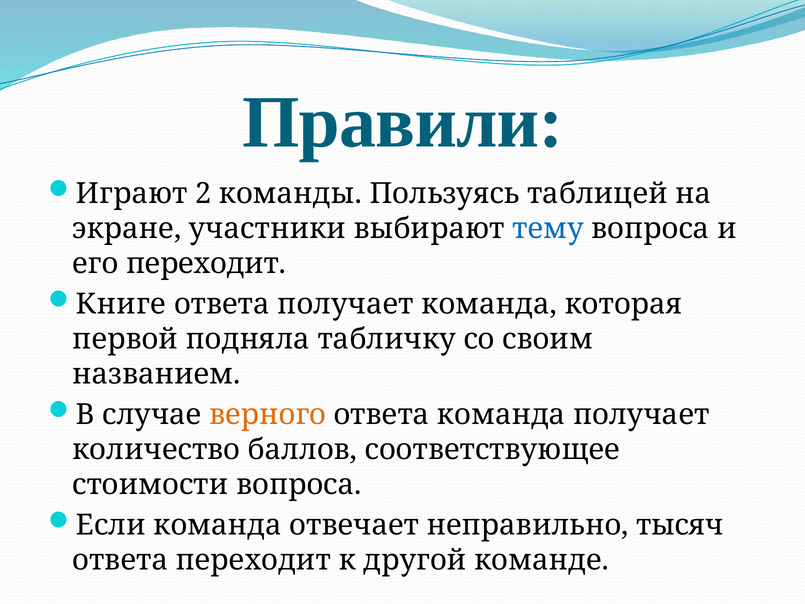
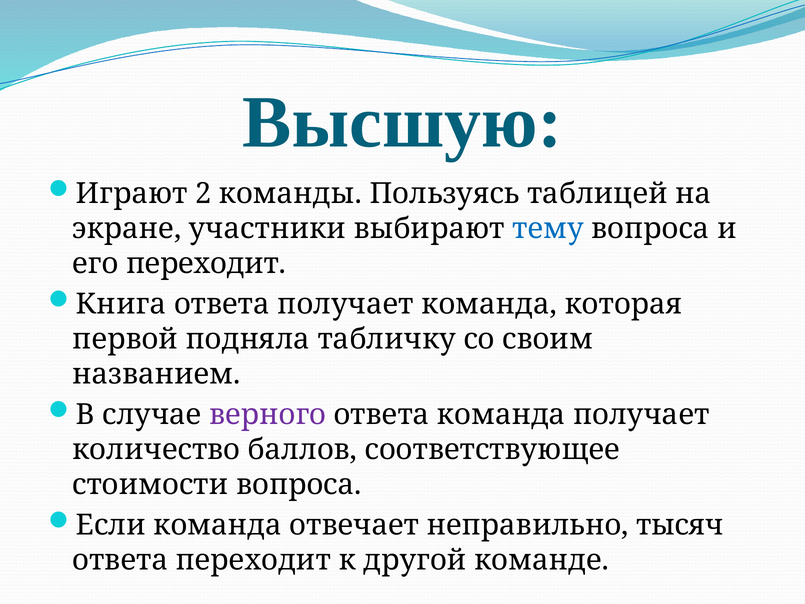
Правили: Правили -> Высшую (402, 122)
Книге: Книге -> Книга (121, 304)
верного colour: orange -> purple (268, 415)
